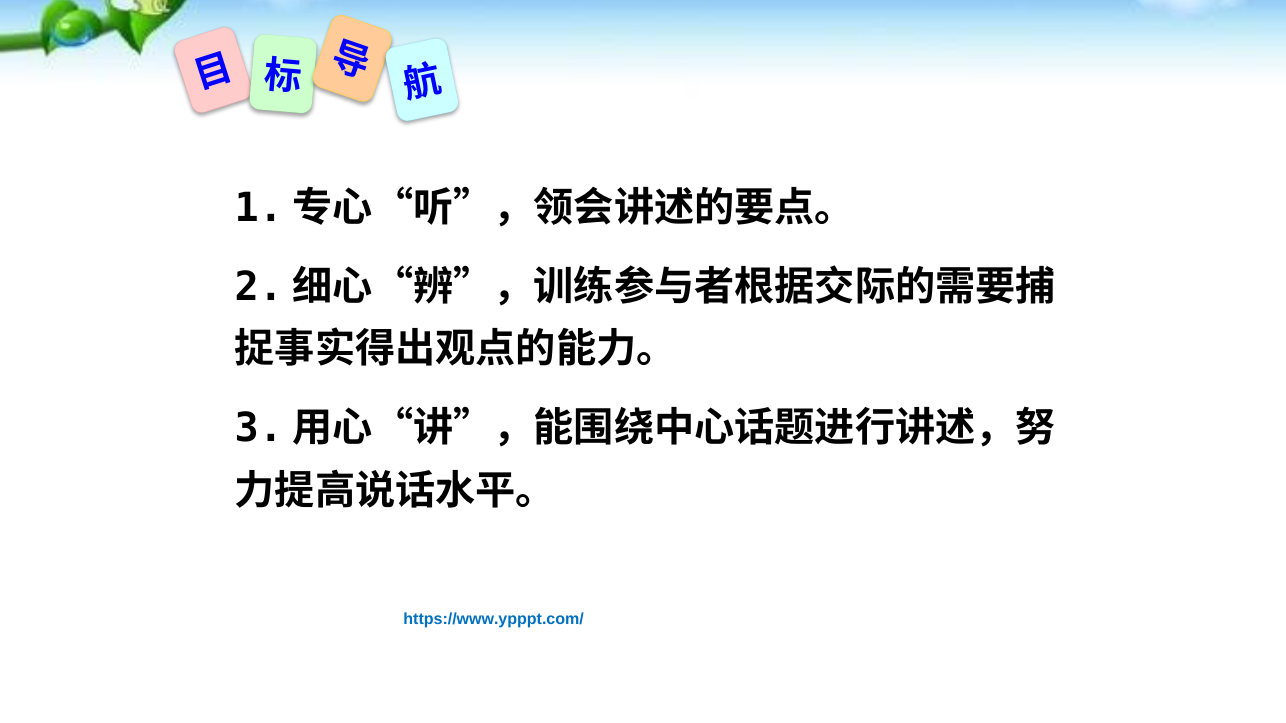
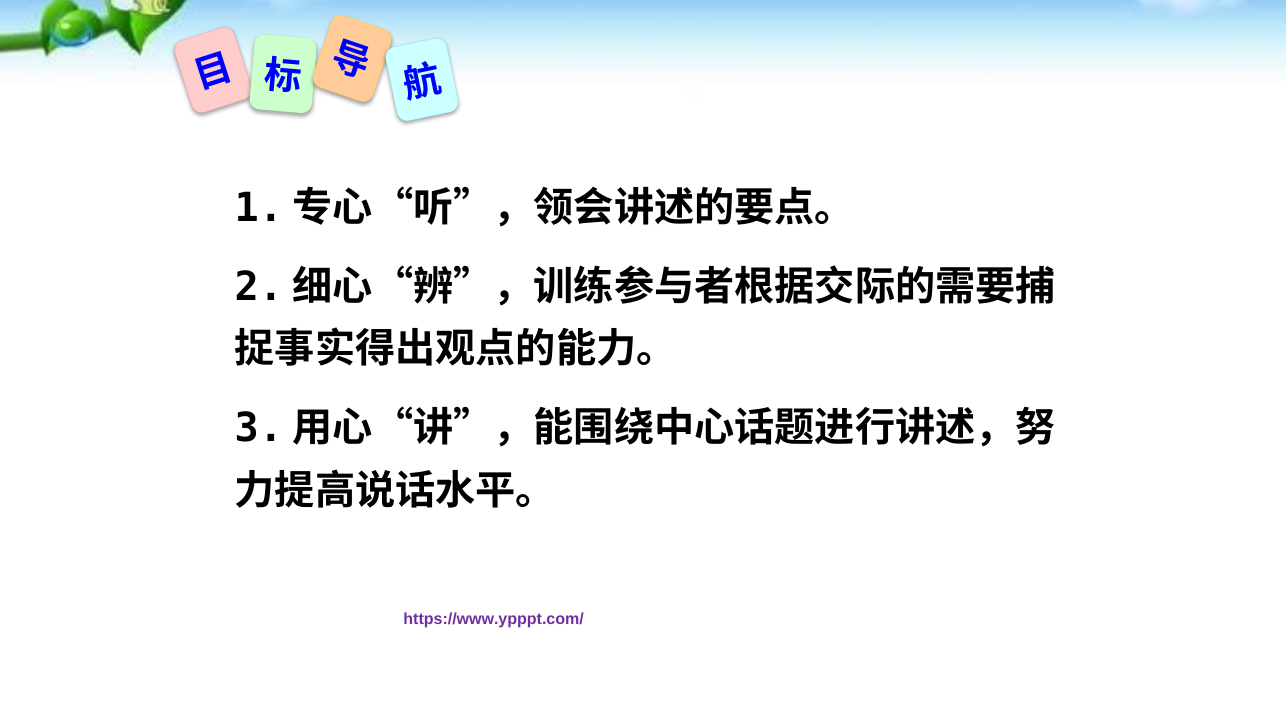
https://www.ypppt.com/ colour: blue -> purple (494, 619)
